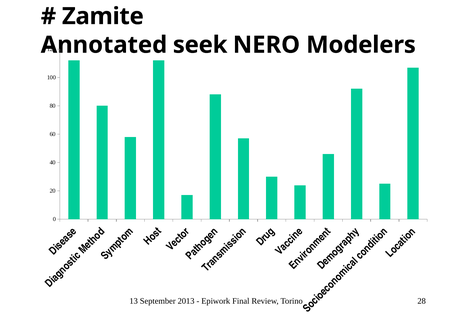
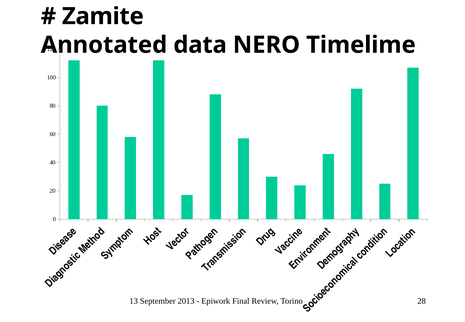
seek: seek -> data (200, 45)
Modelers: Modelers -> Timelime (361, 45)
